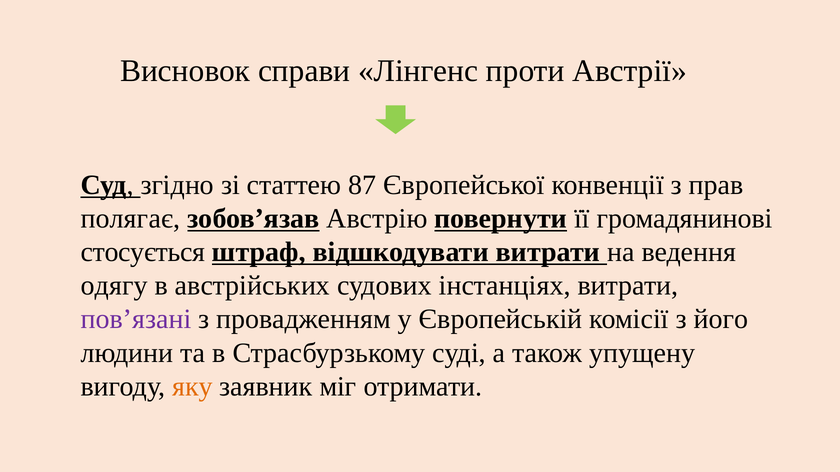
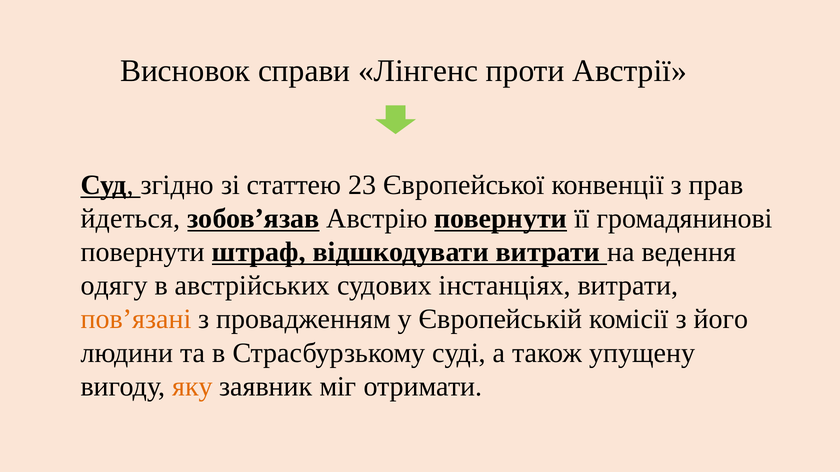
87: 87 -> 23 (362, 185)
полягає: полягає -> йдеться (130, 219)
стосується: стосується -> повернути (143, 252)
пов’язані colour: purple -> orange (136, 320)
